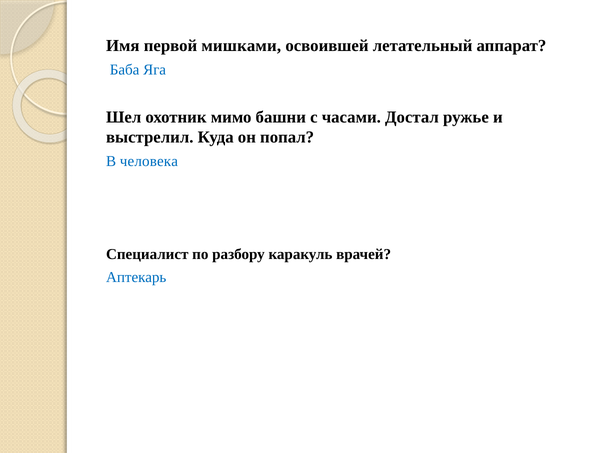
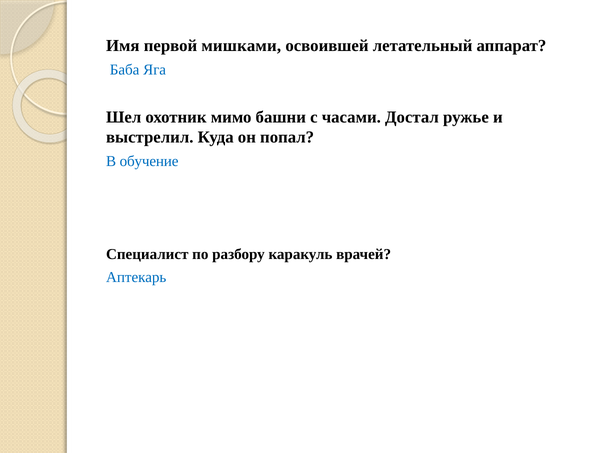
человека: человека -> обучение (149, 161)
